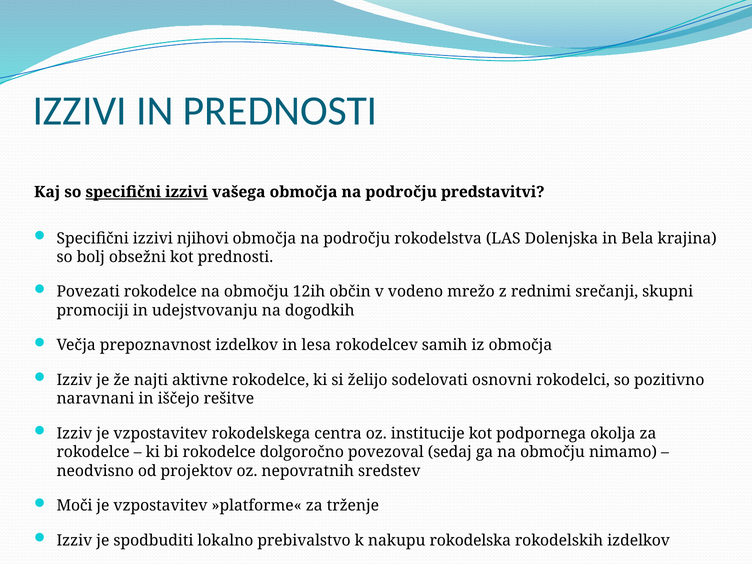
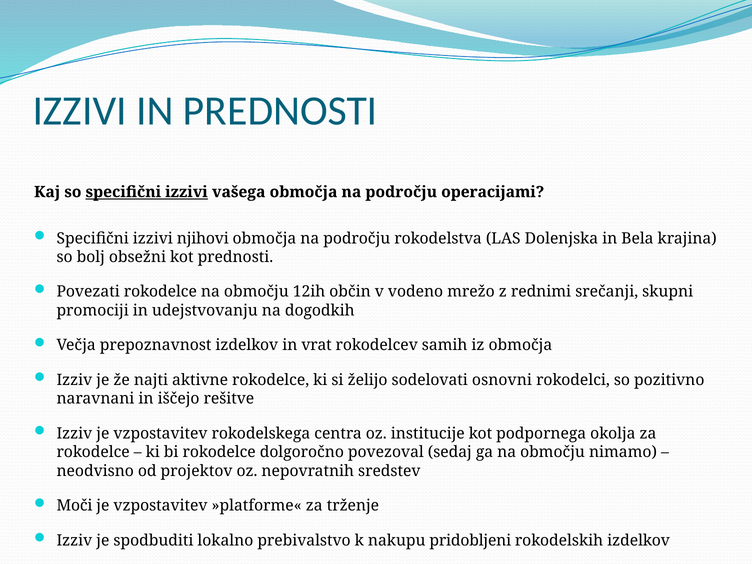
predstavitvi: predstavitvi -> operacijami (493, 192)
lesa: lesa -> vrat (317, 345)
rokodelska: rokodelska -> pridobljeni (470, 540)
